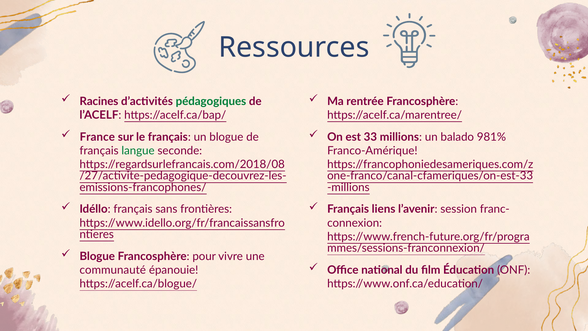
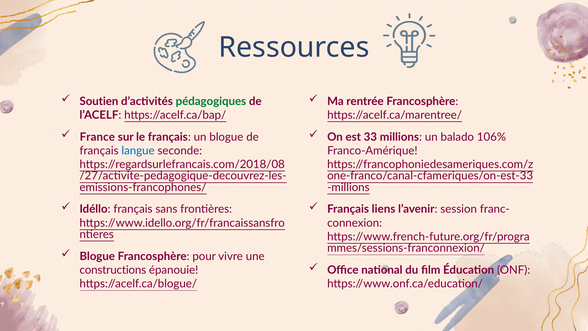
Racines: Racines -> Soutien (99, 101)
981%: 981% -> 106% (491, 137)
langue colour: green -> blue (138, 151)
communauté: communauté -> constructions (113, 270)
